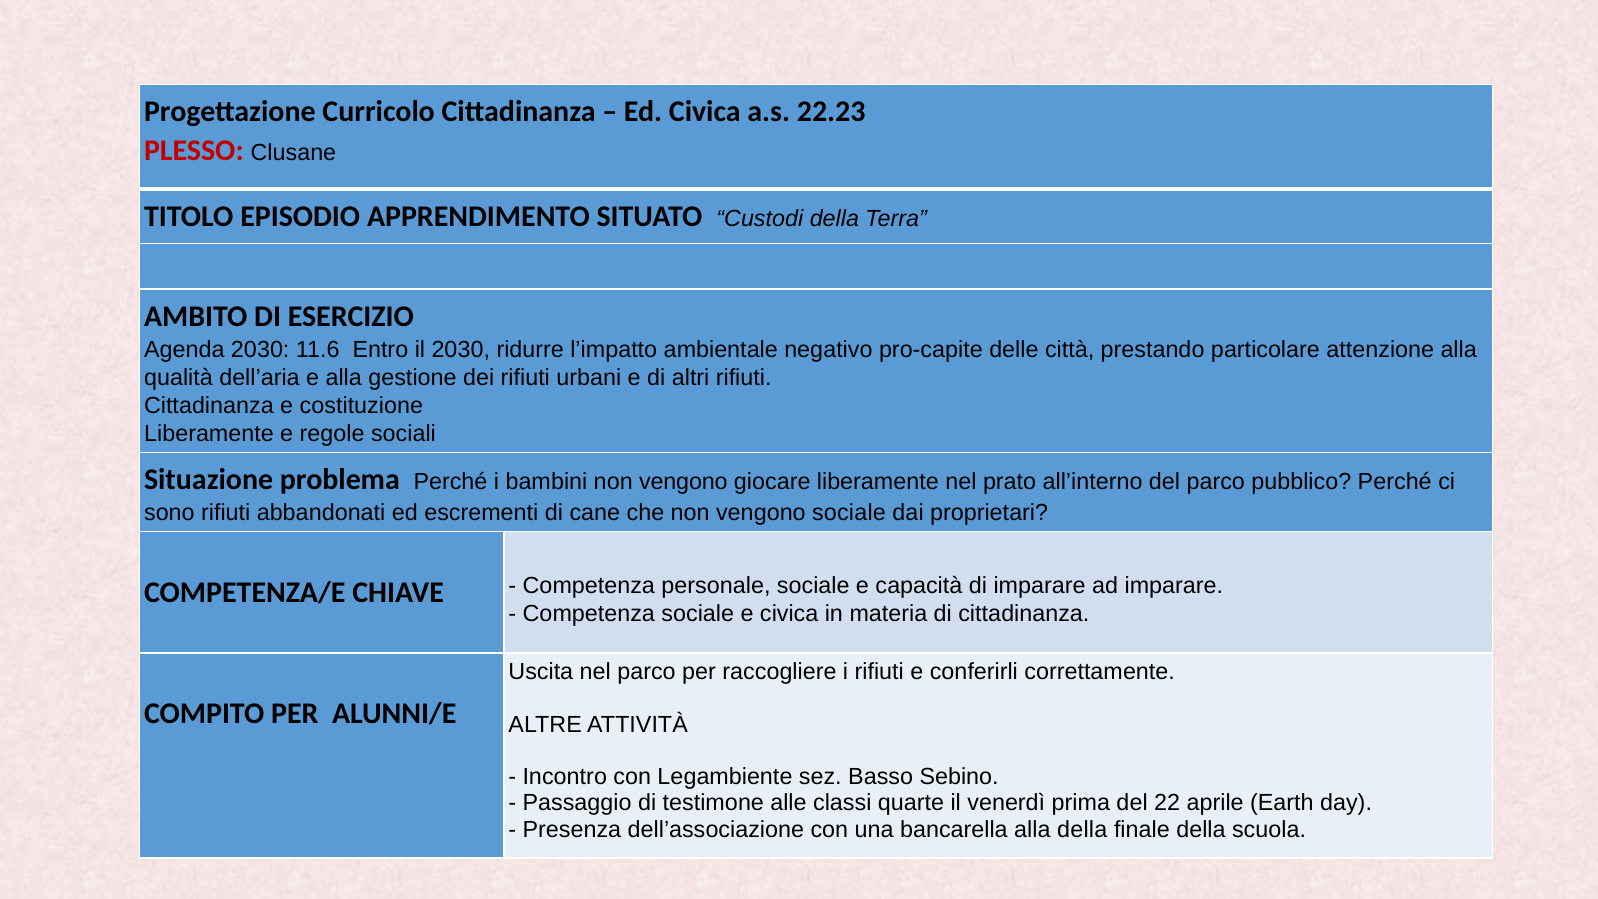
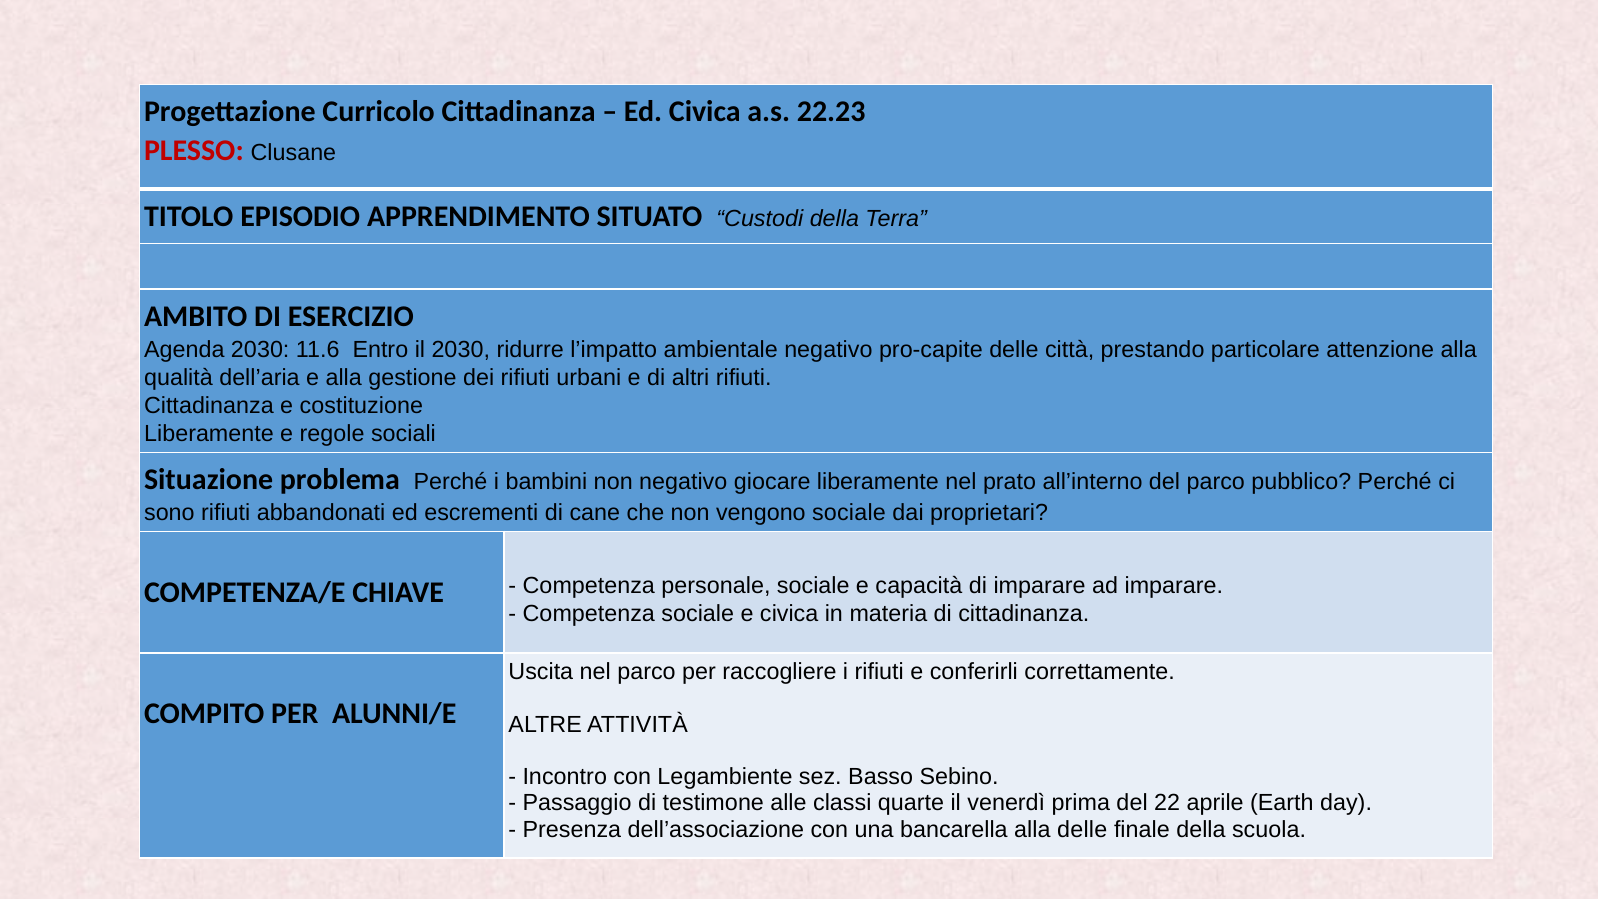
bambini non vengono: vengono -> negativo (683, 482)
alla della: della -> delle (1082, 829)
